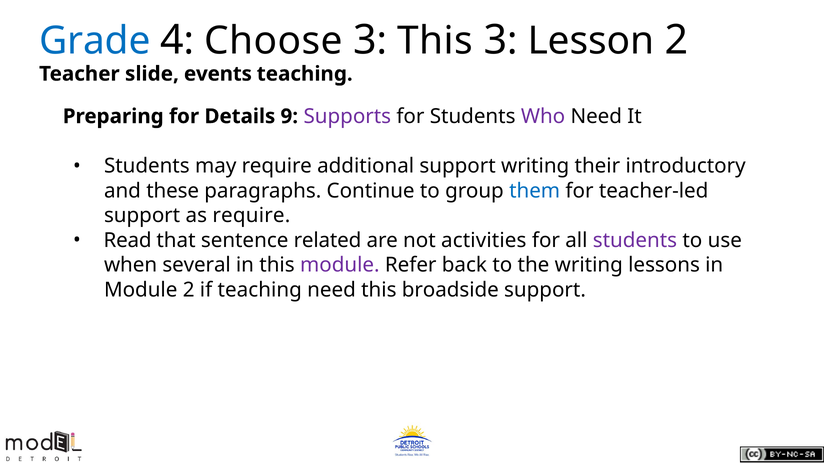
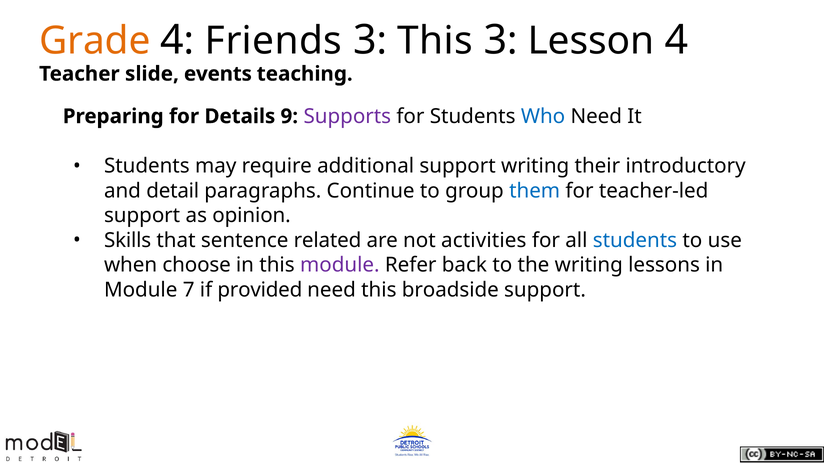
Grade colour: blue -> orange (95, 41)
Choose: Choose -> Friends (273, 41)
Lesson 2: 2 -> 4 (677, 40)
Who colour: purple -> blue (543, 116)
these: these -> detail (173, 191)
as require: require -> opinion (252, 215)
Read: Read -> Skills (128, 240)
students colour: purple -> blue (635, 240)
several: several -> choose (197, 265)
Module 2: 2 -> 7 (189, 290)
if teaching: teaching -> provided (260, 290)
